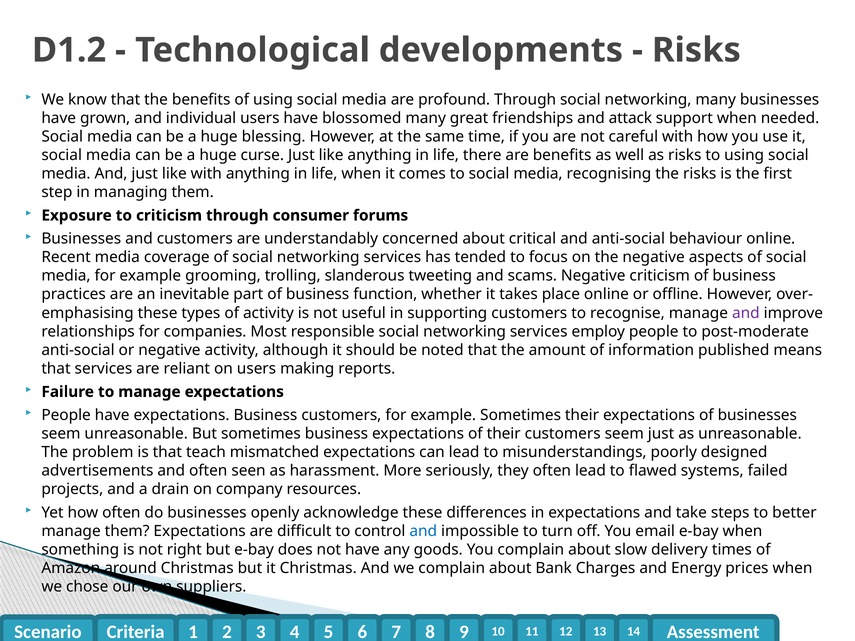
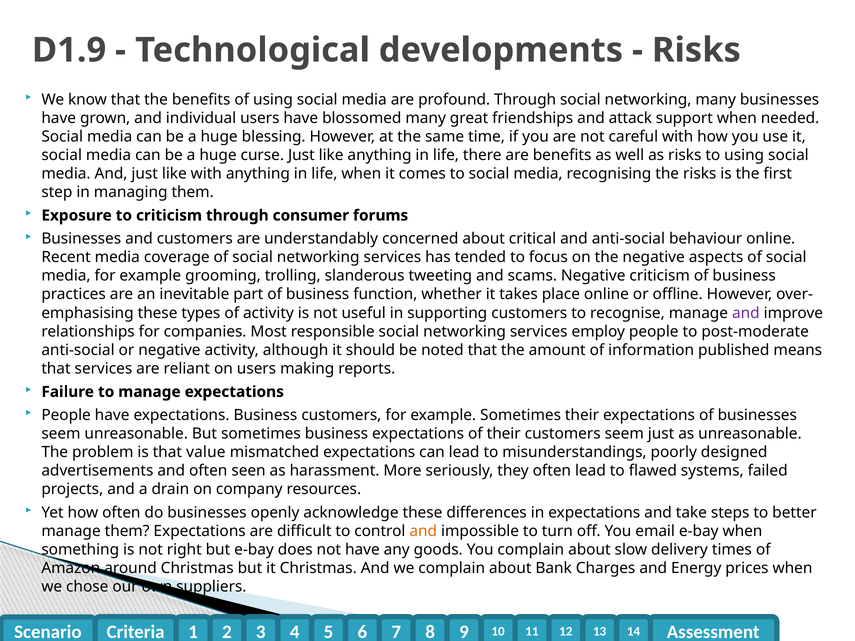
D1.2: D1.2 -> D1.9 (69, 50)
teach: teach -> value (206, 452)
and colour: blue -> orange (423, 531)
